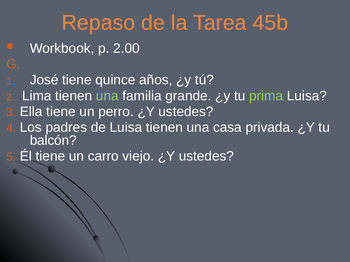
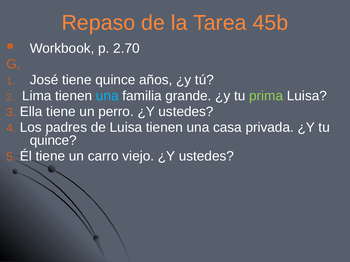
2.00: 2.00 -> 2.70 (126, 49)
una colour: light green -> light blue (107, 96)
balcón: balcón -> quince (53, 141)
